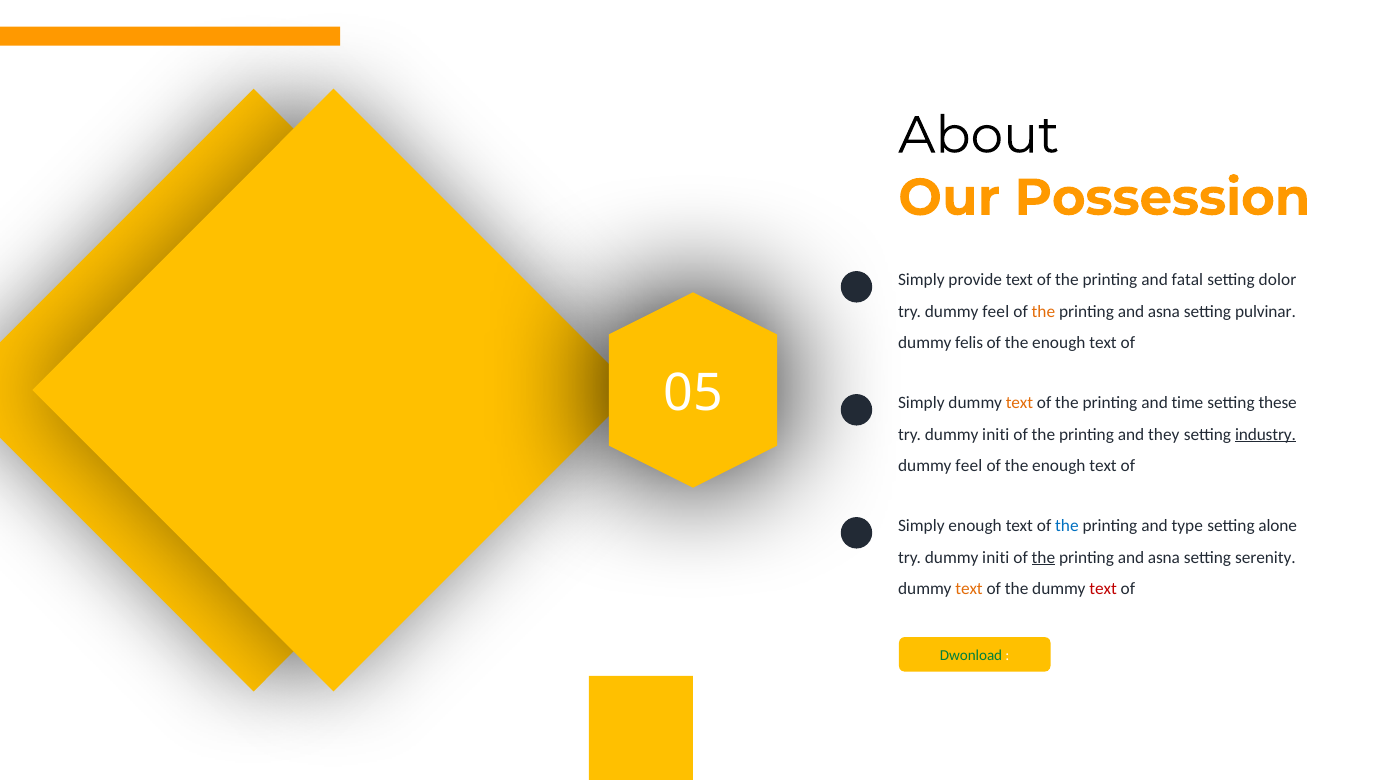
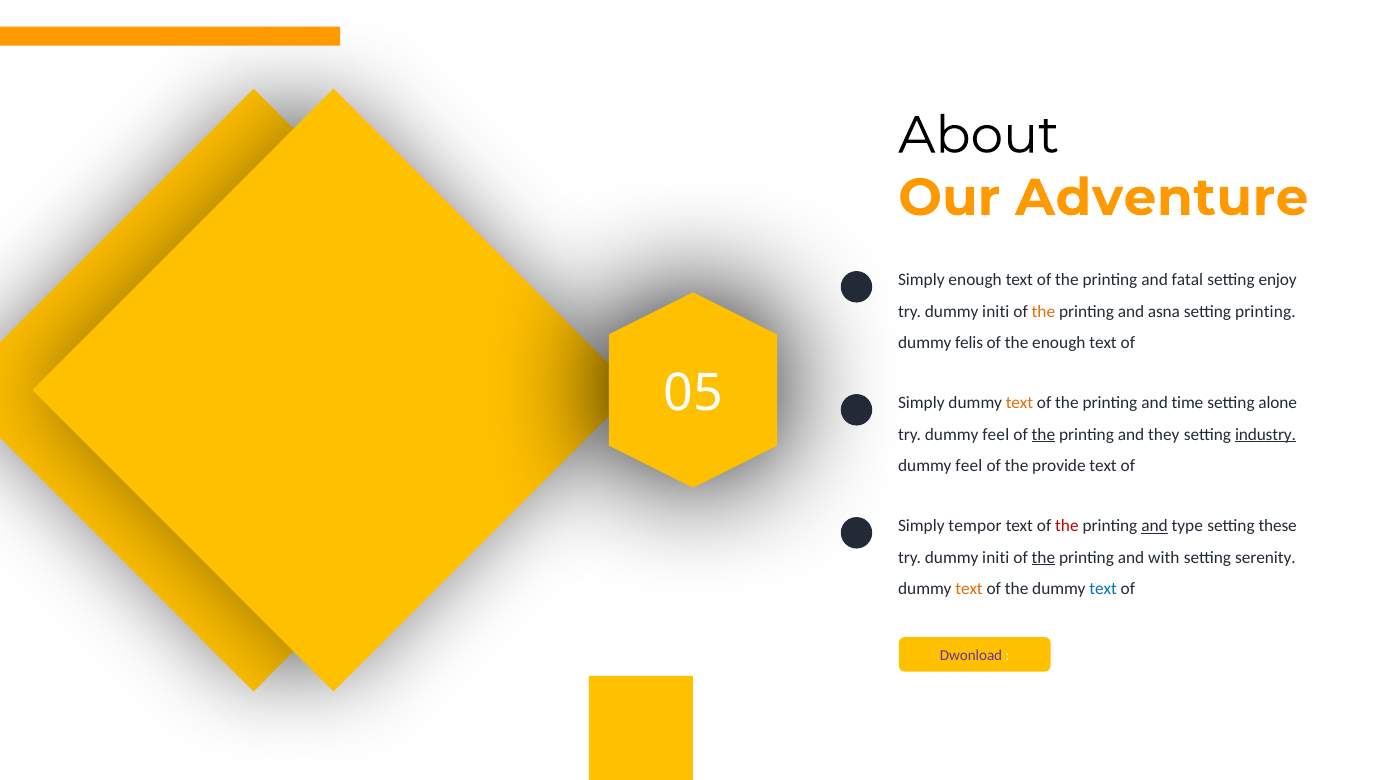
Possession: Possession -> Adventure (1162, 198)
Simply provide: provide -> enough (975, 280)
dolor: dolor -> enjoy (1278, 280)
feel: feel -> initi (996, 311)
setting pulvinar: pulvinar -> printing (1265, 311)
these: these -> alone (1278, 403)
initi: initi -> feel (996, 434)
the underline: none -> present (1043, 434)
enough: enough -> provide (1059, 465)
Simply enough: enough -> tempor (975, 526)
the colour: blue -> red (1067, 526)
and underline: none -> present (1155, 526)
alone: alone -> these (1278, 526)
asna: asna -> with (1164, 557)
text colour: red -> blue (1103, 588)
Dwonload colour: green -> purple (971, 655)
